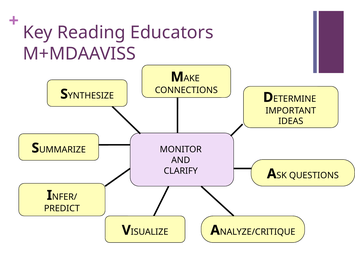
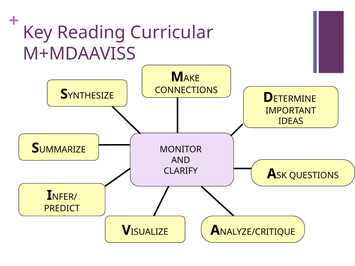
Educators: Educators -> Curricular (172, 32)
